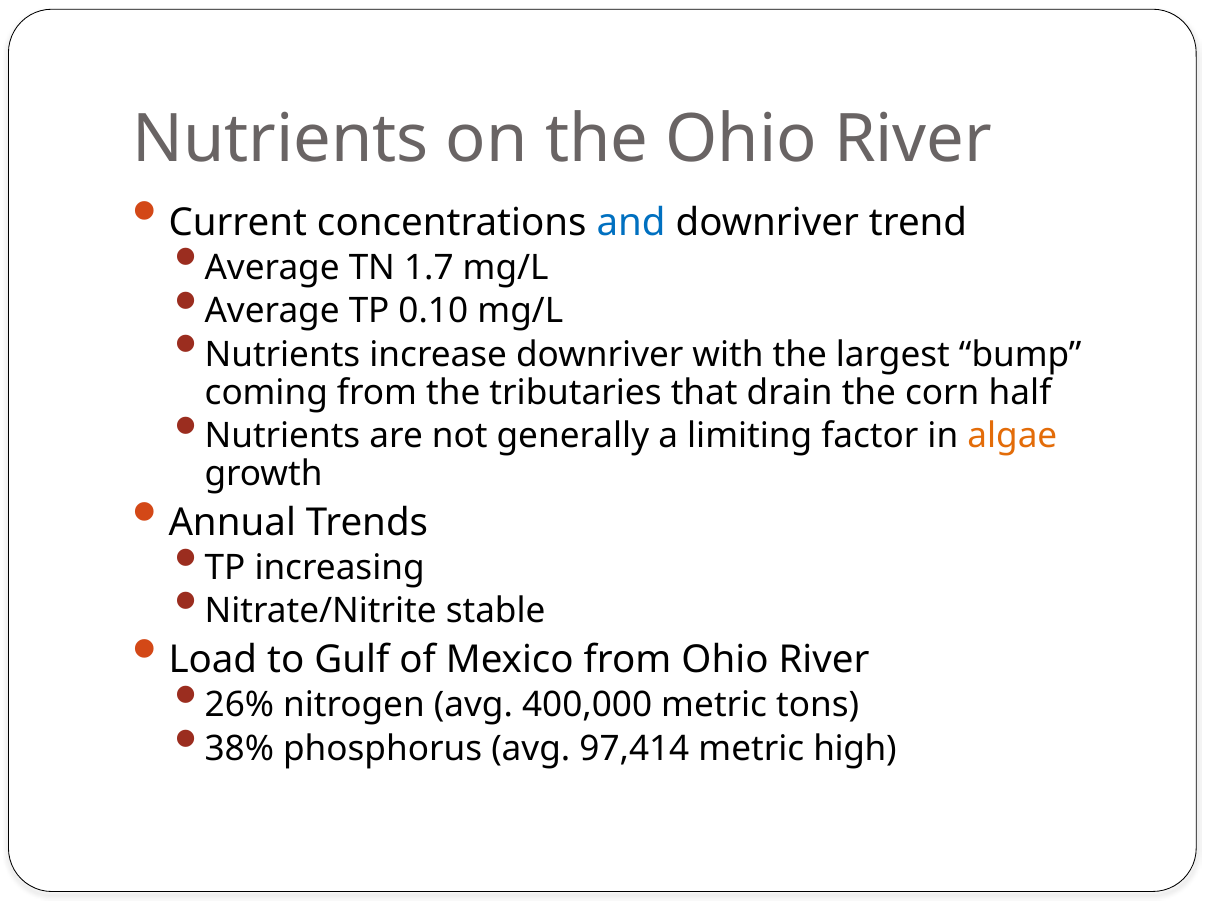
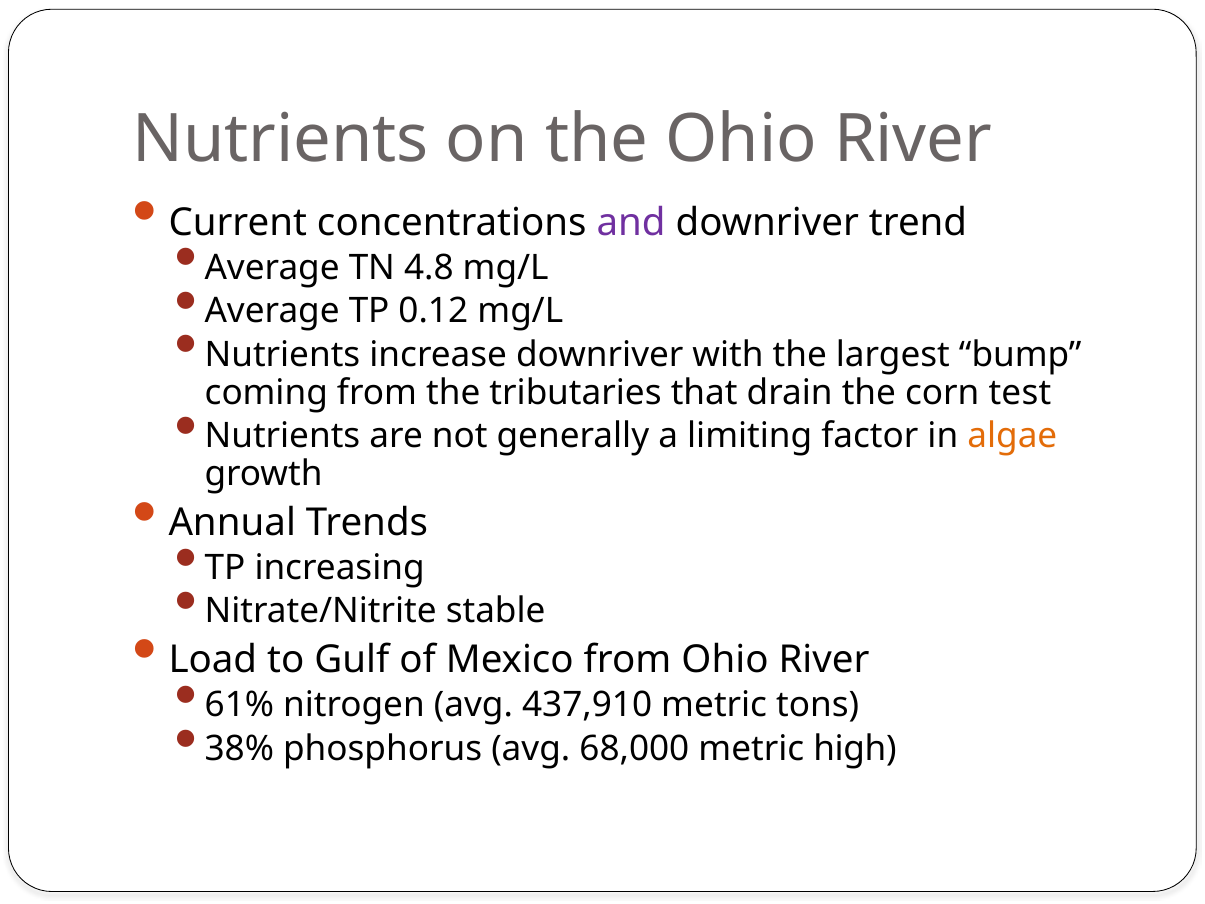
and colour: blue -> purple (631, 223)
1.7: 1.7 -> 4.8 (429, 267)
0.10: 0.10 -> 0.12 (433, 311)
half: half -> test (1020, 392)
26%: 26% -> 61% (239, 705)
400,000: 400,000 -> 437,910 (587, 705)
97,414: 97,414 -> 68,000 (634, 748)
